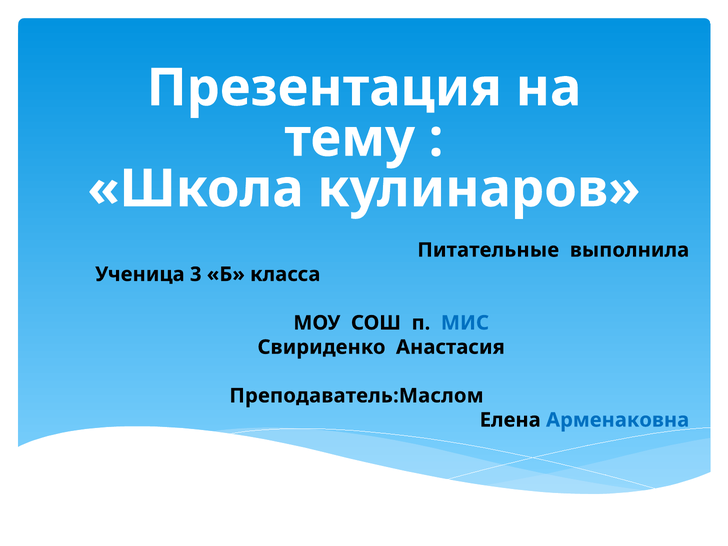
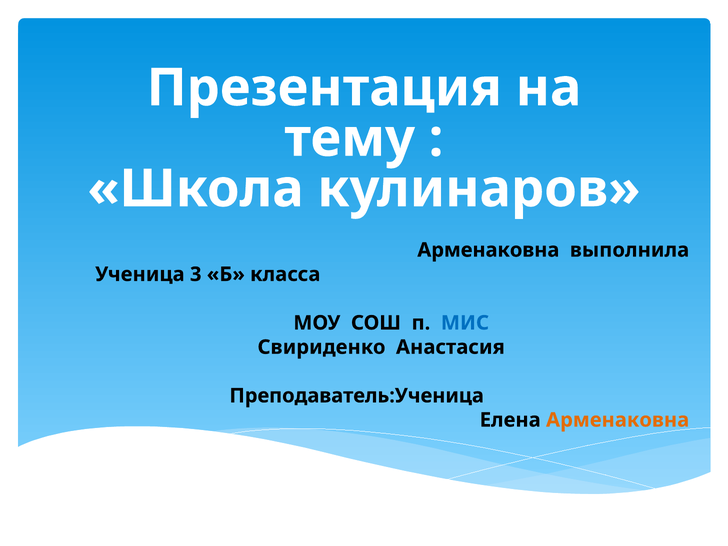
Питательные: Питательные -> Арменаковна (488, 250)
Преподаватель:Маслом: Преподаватель:Маслом -> Преподаватель:Ученица (357, 396)
Арменаковна colour: blue -> orange (618, 420)
